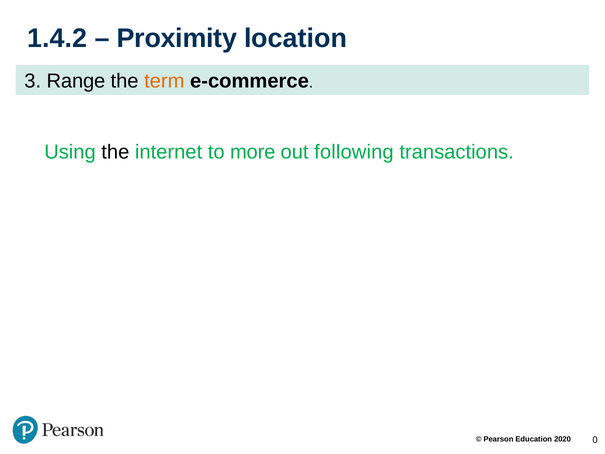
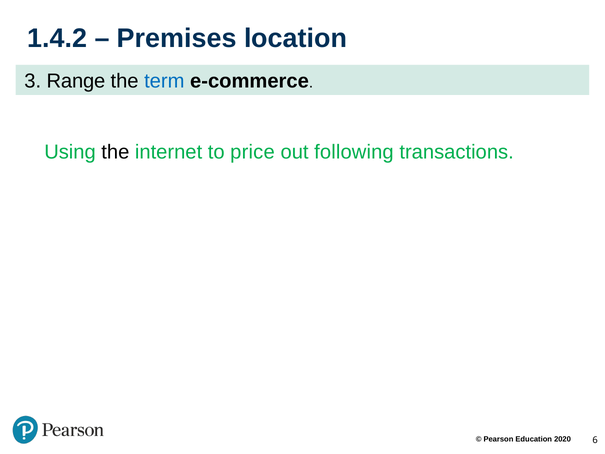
Proximity: Proximity -> Premises (177, 38)
term colour: orange -> blue (164, 81)
more: more -> price (252, 152)
0: 0 -> 6 (595, 440)
